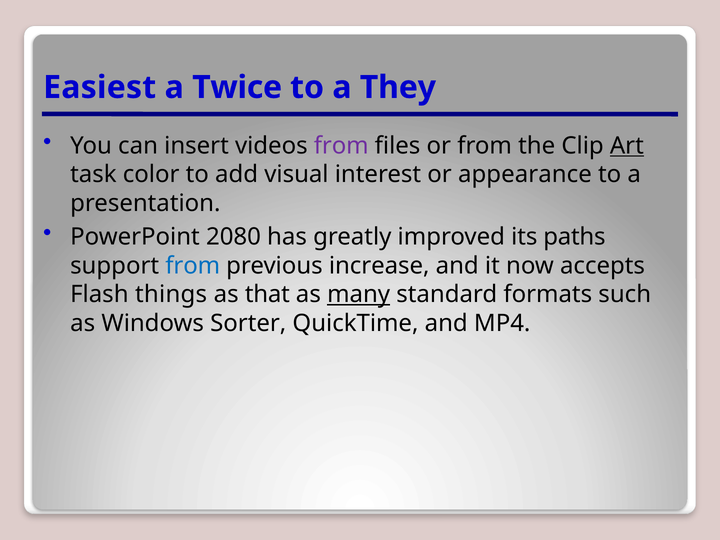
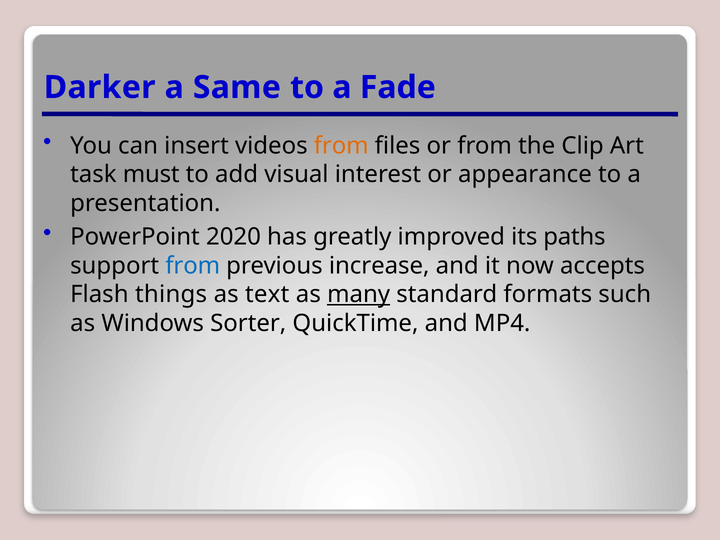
Easiest: Easiest -> Darker (100, 87)
Twice: Twice -> Same (237, 87)
They: They -> Fade (398, 87)
from colour: purple -> orange (341, 146)
Art underline: present -> none (627, 146)
color: color -> must (151, 174)
2080: 2080 -> 2020 (233, 237)
that: that -> text (267, 294)
